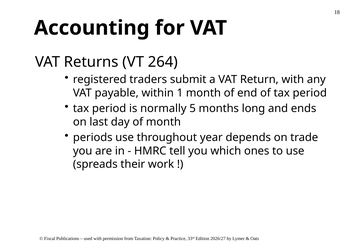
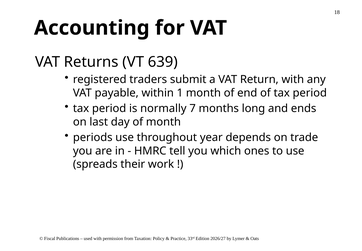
264: 264 -> 639 (163, 62)
5: 5 -> 7 (193, 108)
